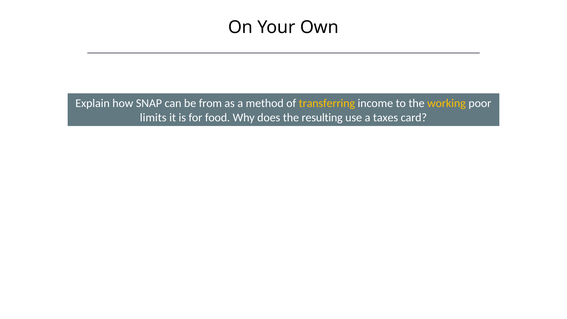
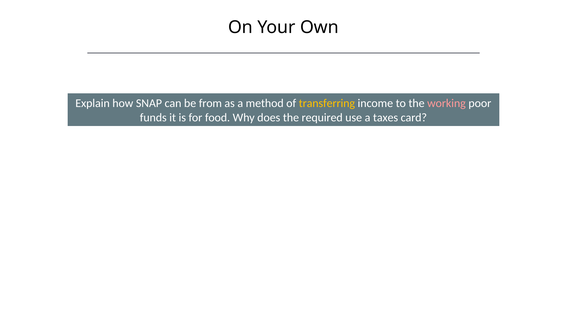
working colour: yellow -> pink (446, 103)
limits: limits -> funds (153, 118)
resulting: resulting -> required (322, 118)
